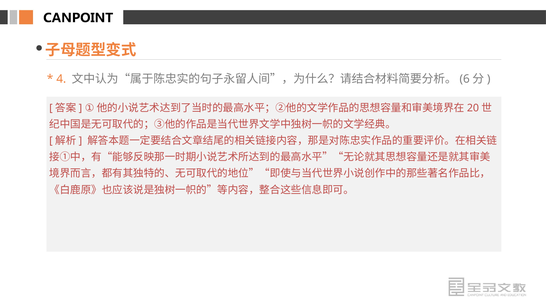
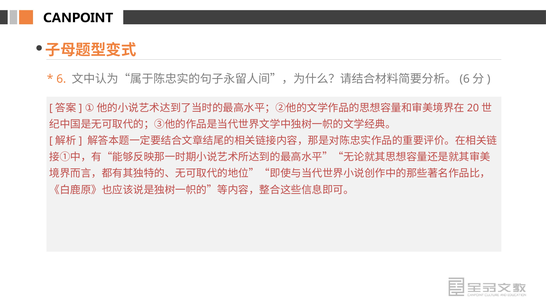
4: 4 -> 6 (61, 79)
